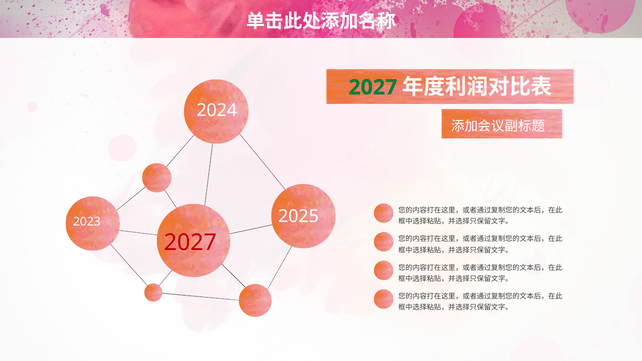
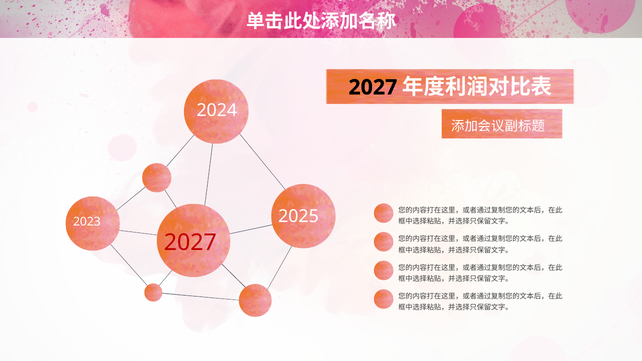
2027 colour: green -> black (373, 87)
